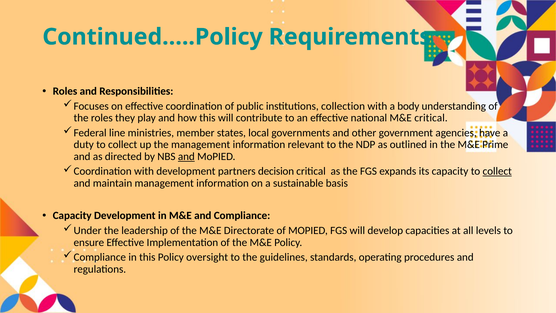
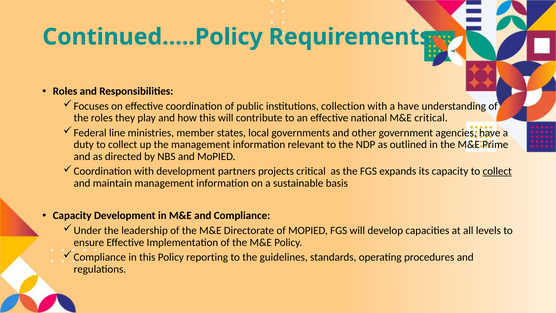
a body: body -> have (408, 106)
and underline: present -> none (186, 156)
decision: decision -> projects (276, 171)
oversight: oversight -> reporting (207, 257)
